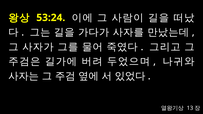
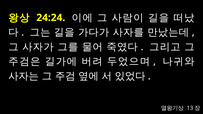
53:24: 53:24 -> 24:24 (51, 18)
